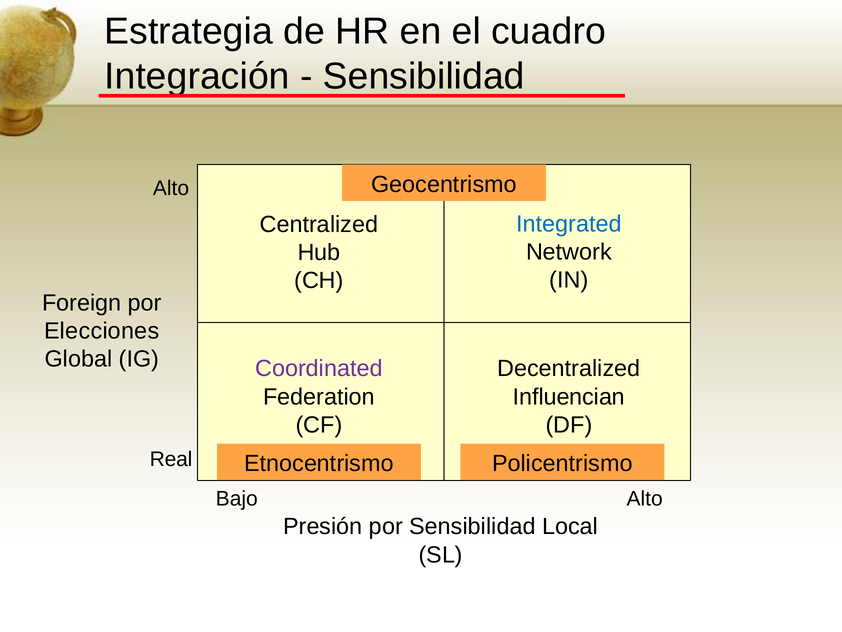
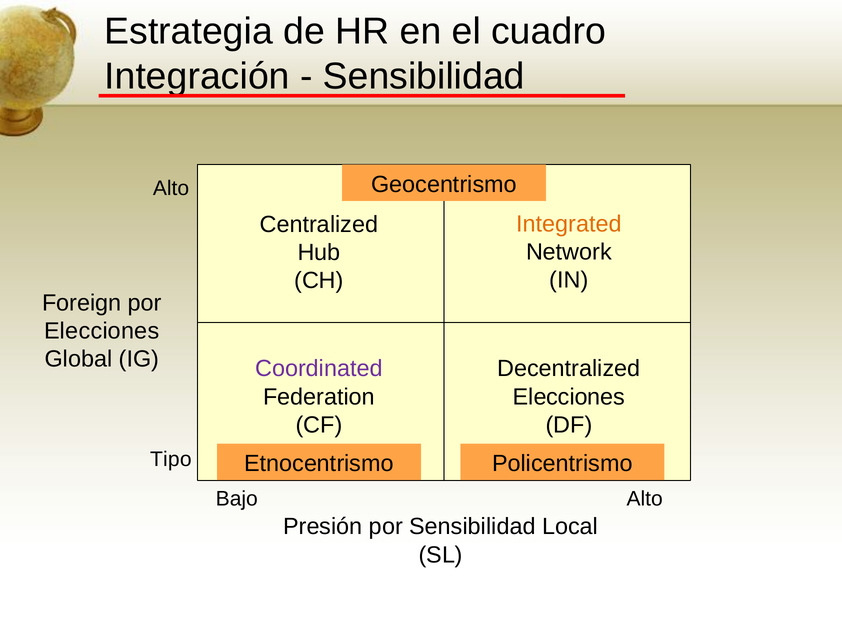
Integrated colour: blue -> orange (569, 224)
Influencian: Influencian -> Elecciones (569, 397)
Real: Real -> Tipo (171, 459)
